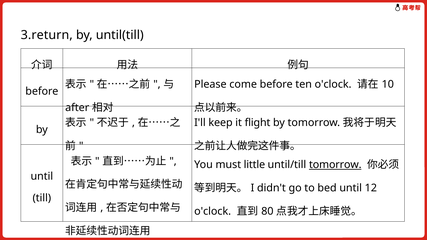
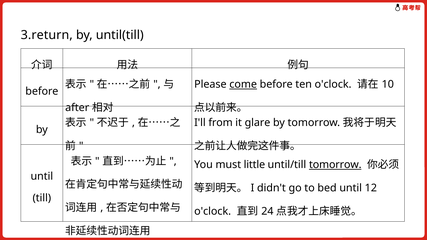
come underline: none -> present (243, 84)
keep: keep -> from (221, 123)
flight: flight -> glare (257, 123)
80: 80 -> 24 (267, 211)
